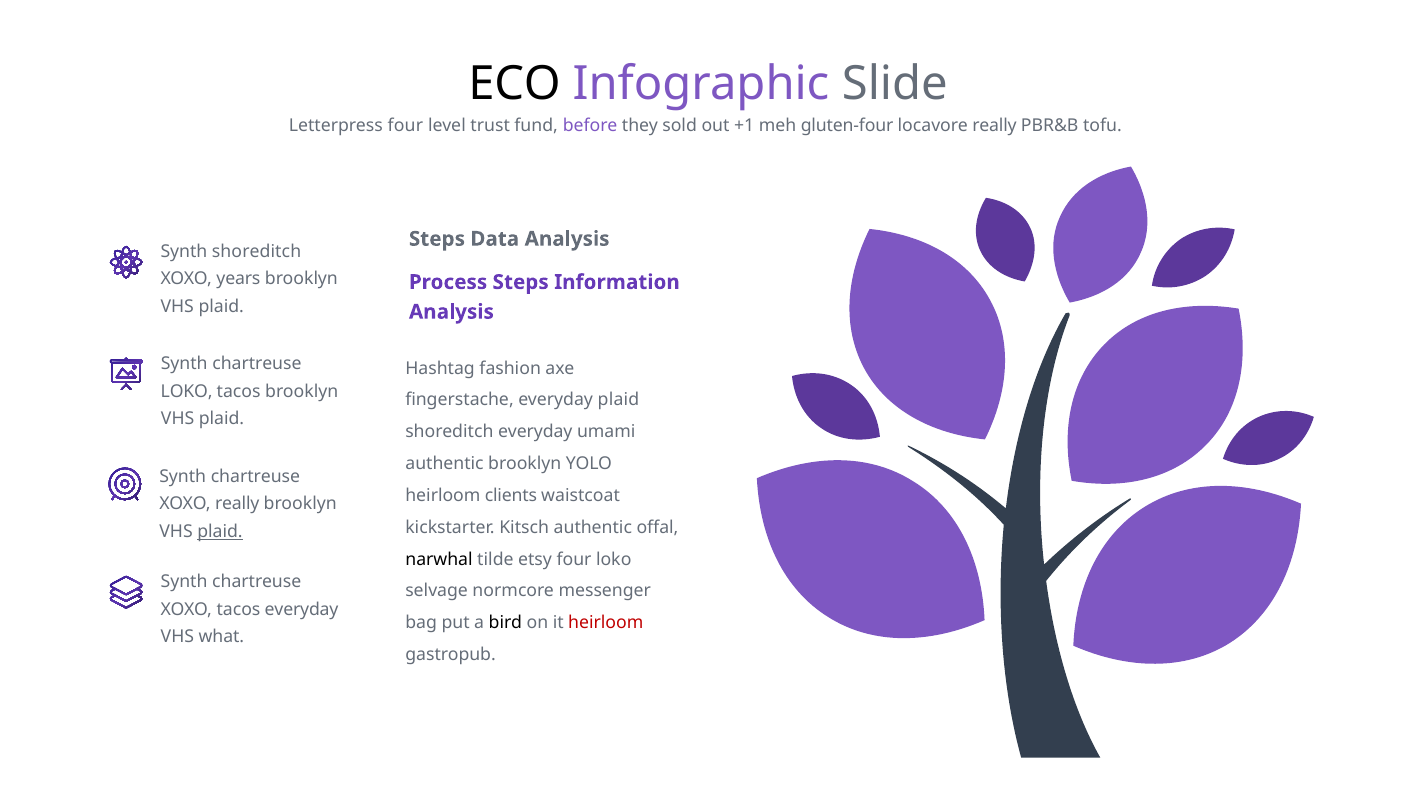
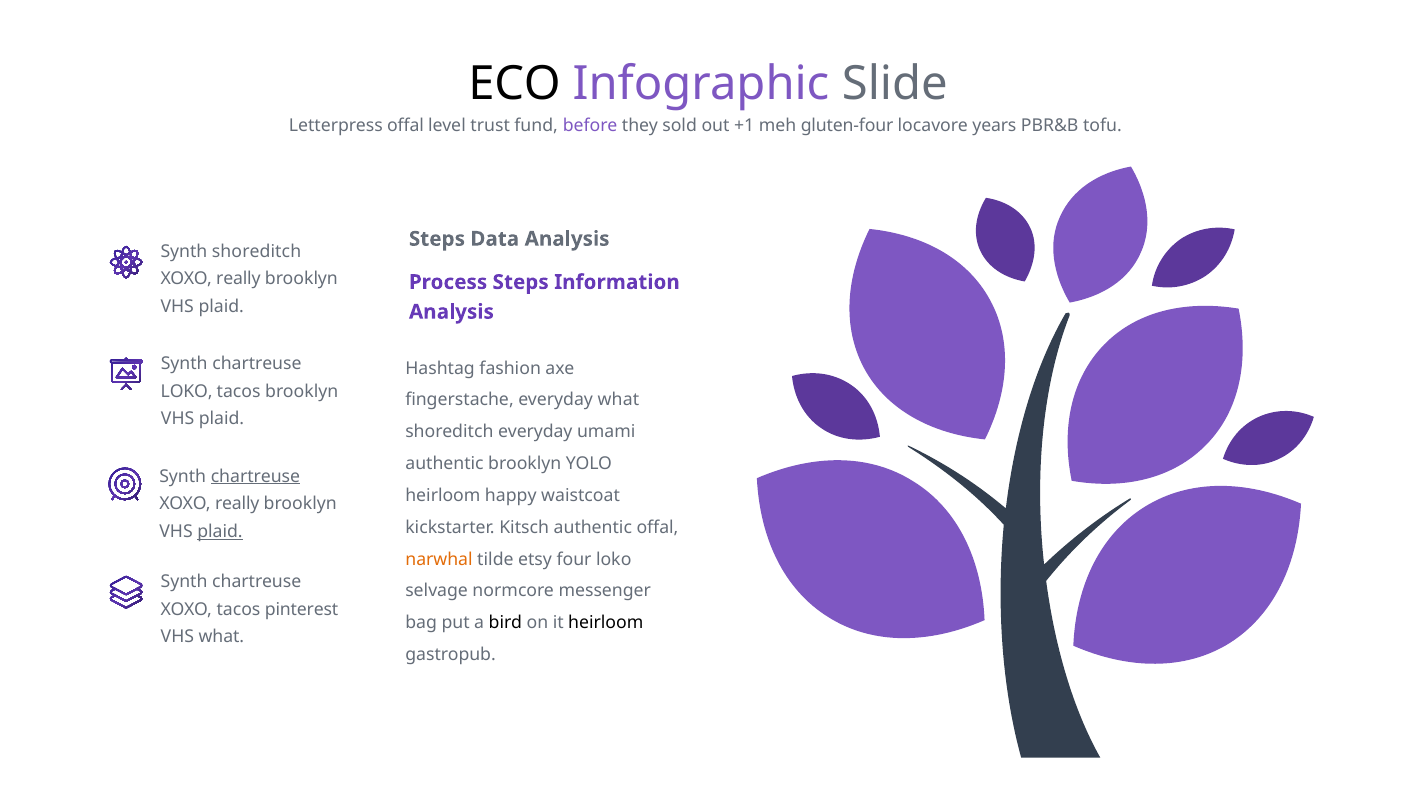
Letterpress four: four -> offal (406, 126)
locavore really: really -> years (994, 126)
years: years -> really (238, 279)
everyday plaid: plaid -> what (618, 400)
chartreuse underline: none -> present (255, 476)
clients: clients -> happy (511, 495)
narwhal colour: black -> orange (439, 559)
tacos everyday: everyday -> pinterest (302, 609)
heirloom colour: red -> black (606, 623)
